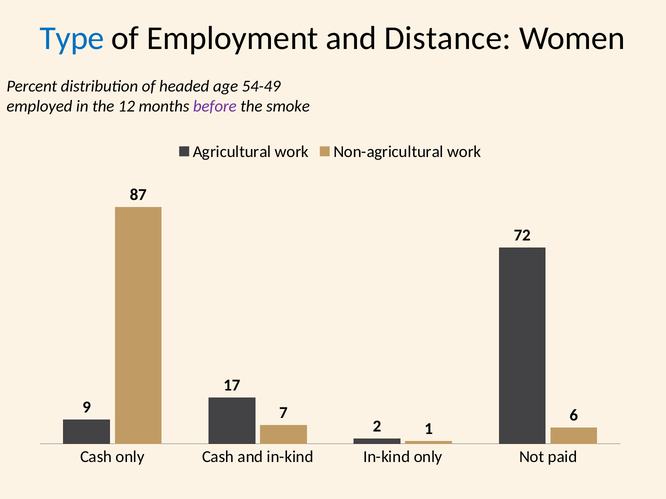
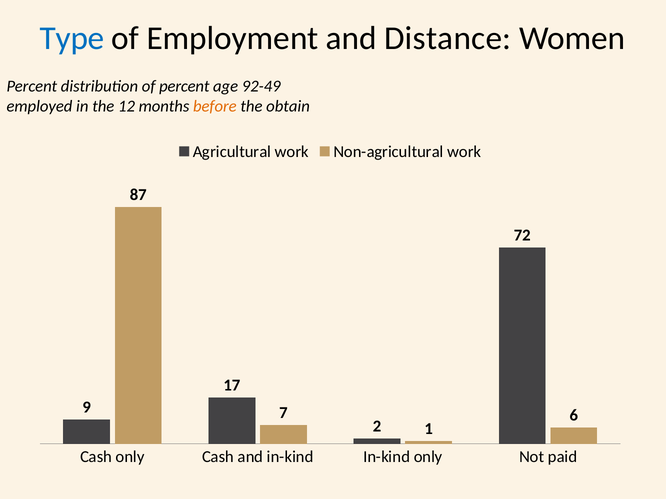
of headed: headed -> percent (184, 87)
54-49: 54-49 -> 92-49 (261, 87)
before colour: purple -> orange (215, 107)
smoke: smoke -> obtain (288, 107)
